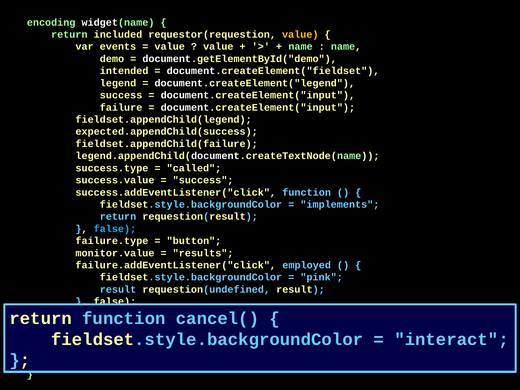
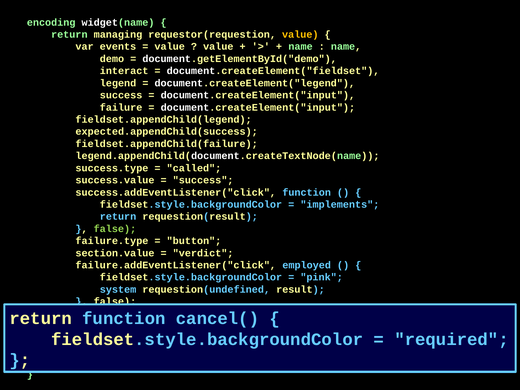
included: included -> managing (118, 35)
intended: intended -> interact (124, 71)
false colour: light blue -> light green (115, 229)
monitor.value: monitor.value -> section.value (115, 253)
results: results -> verdict (203, 253)
result: result -> system (118, 289)
interact: interact -> required (452, 339)
